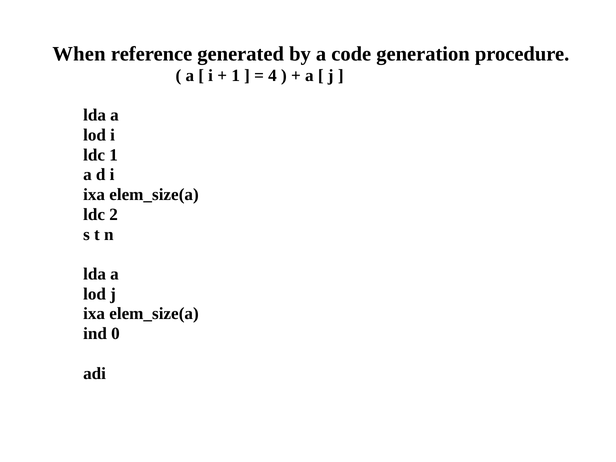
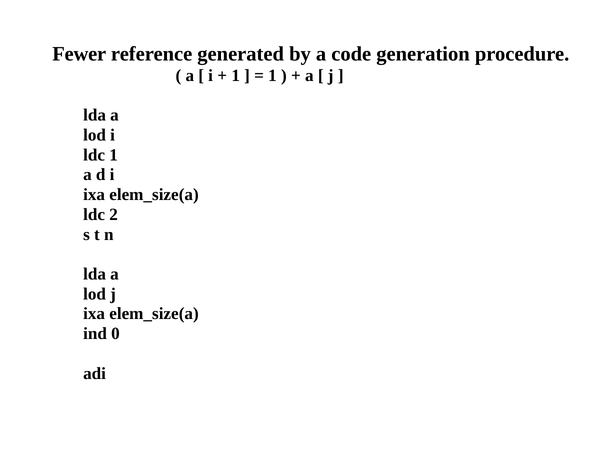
When: When -> Fewer (79, 54)
4: 4 -> 1 (272, 76)
